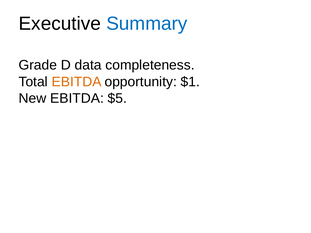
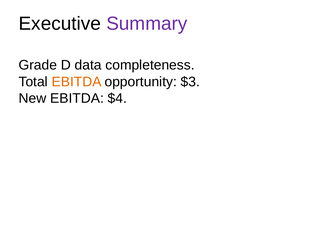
Summary colour: blue -> purple (147, 24)
$1: $1 -> $3 (190, 82)
$5: $5 -> $4 (117, 98)
